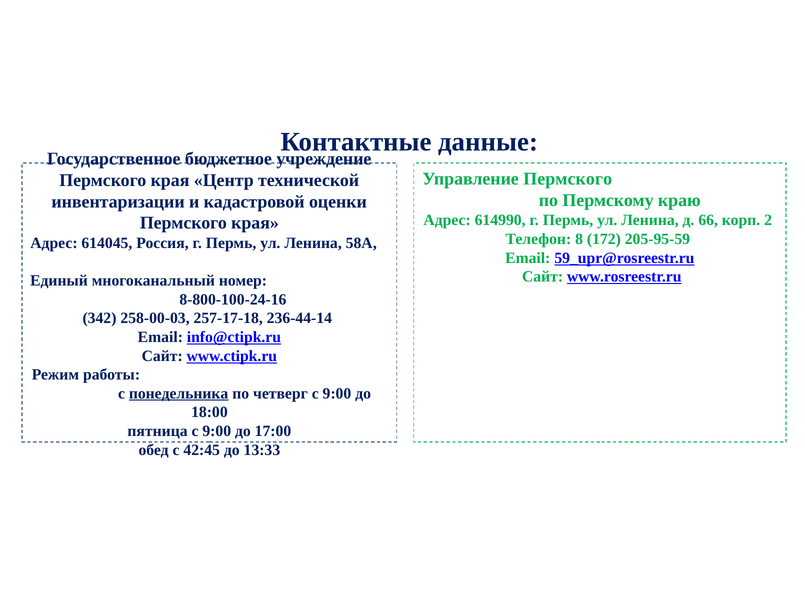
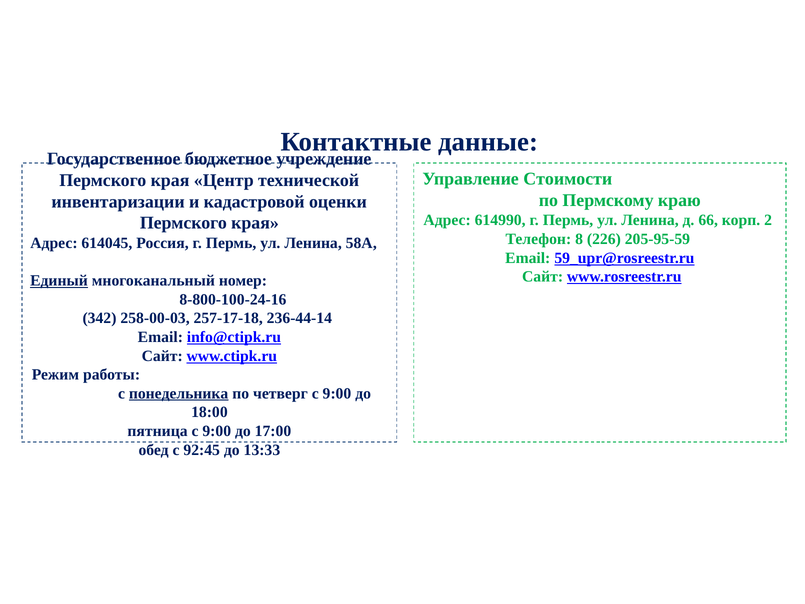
Управление Пермского: Пермского -> Стоимости (568, 179)
172: 172 -> 226 (604, 239)
Единый underline: none -> present (59, 281)
42:45: 42:45 -> 92:45 (202, 450)
